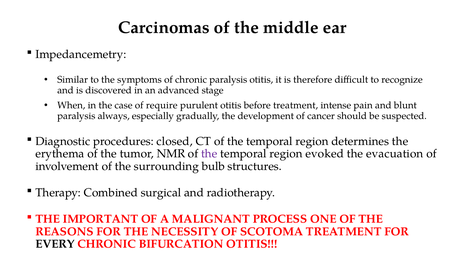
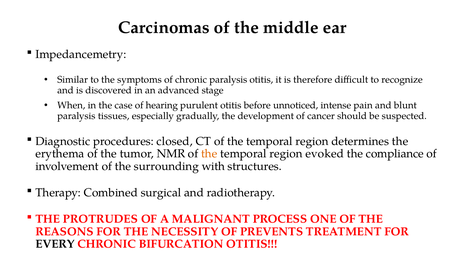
require: require -> hearing (162, 106)
before treatment: treatment -> unnoticed (296, 106)
always: always -> tissues (114, 116)
the colour: purple -> orange (209, 154)
evacuation: evacuation -> compliance (395, 154)
bulb: bulb -> with (213, 167)
IMPORTANT: IMPORTANT -> PROTRUDES (100, 220)
SCOTOMA: SCOTOMA -> PREVENTS (272, 232)
